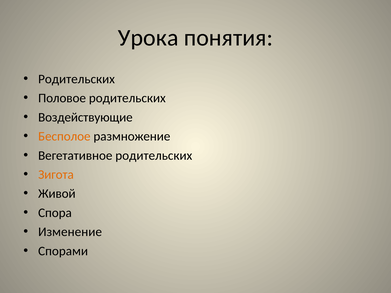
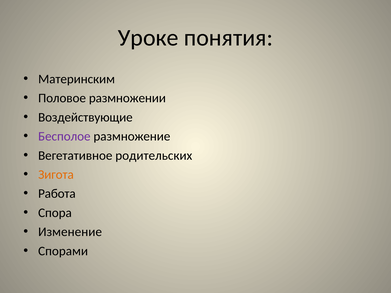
Урока: Урока -> Уроке (148, 38)
Родительских: Родительских -> Материнским (77, 79)
Половое родительских: родительских -> размножении (127, 98)
Бесполое colour: orange -> purple (64, 136)
Живой: Живой -> Работа (57, 194)
